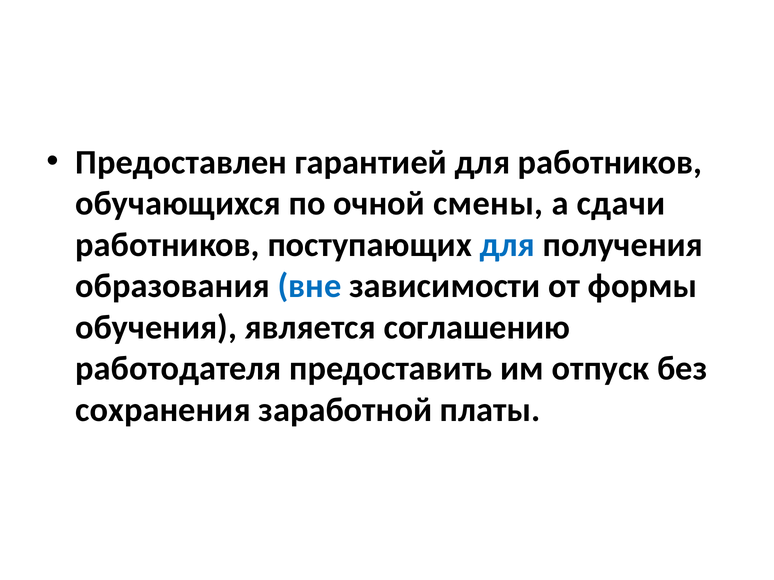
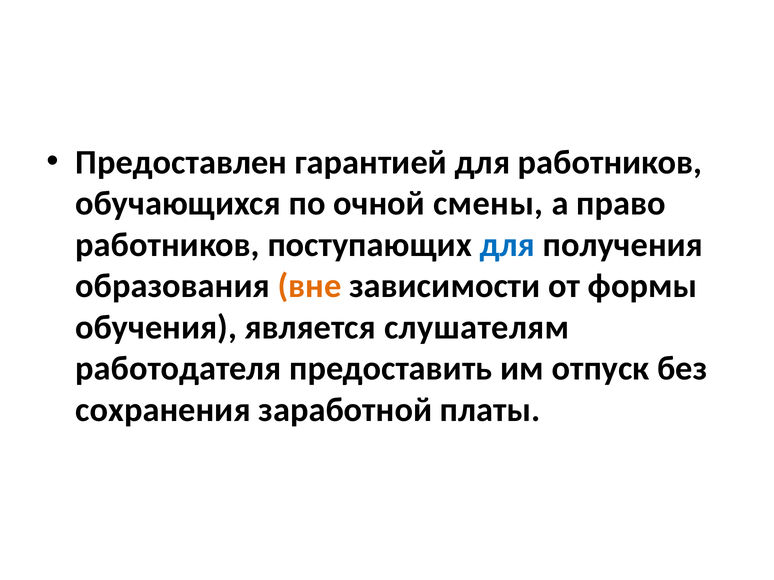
сдачи: сдачи -> право (621, 204)
вне colour: blue -> orange (309, 286)
соглашению: соглашению -> слушателям (477, 328)
